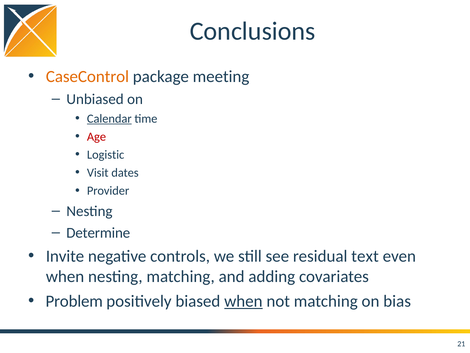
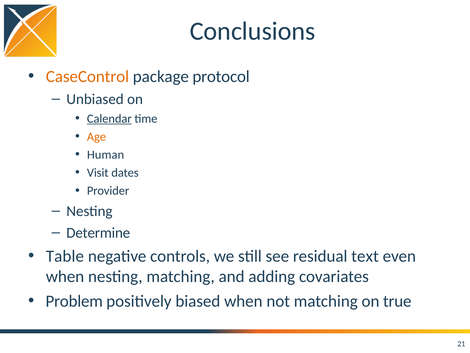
meeting: meeting -> protocol (221, 76)
Age colour: red -> orange (96, 136)
Logistic: Logistic -> Human (106, 154)
Invite: Invite -> Table (65, 256)
when underline: present -> none (243, 301)
bias: bias -> true (397, 301)
